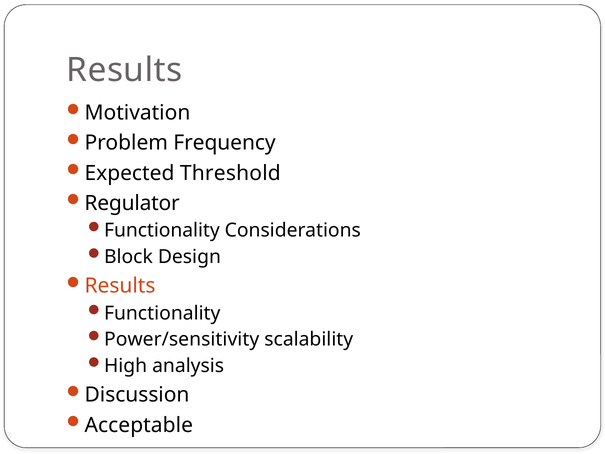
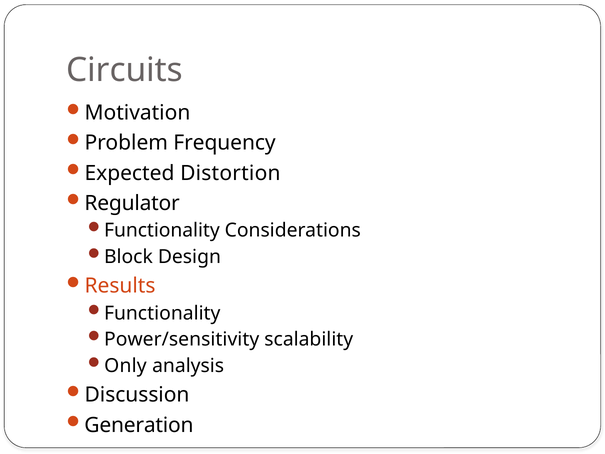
Results: Results -> Circuits (125, 70)
Threshold: Threshold -> Distortion (230, 173)
High: High -> Only (125, 366)
Acceptable: Acceptable -> Generation (139, 425)
